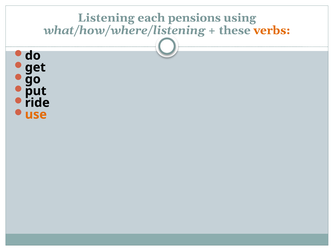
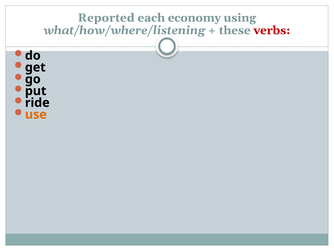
Listening: Listening -> Reported (106, 18)
pensions: pensions -> economy (194, 18)
verbs colour: orange -> red (272, 30)
